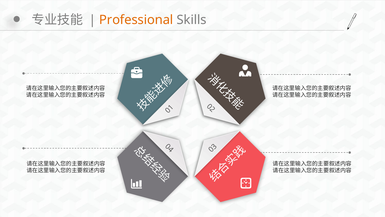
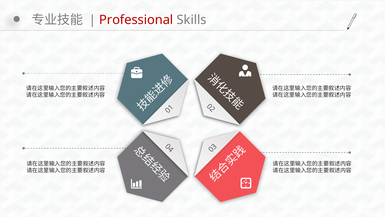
Professional colour: orange -> red (136, 20)
